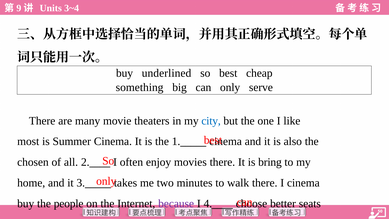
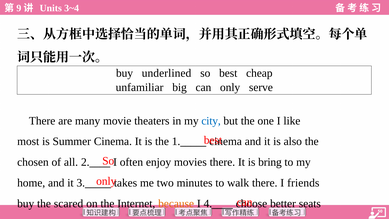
something: something -> unfamiliar (140, 87)
I cinema: cinema -> friends (303, 183)
people: people -> scared (69, 203)
because colour: purple -> orange (176, 203)
